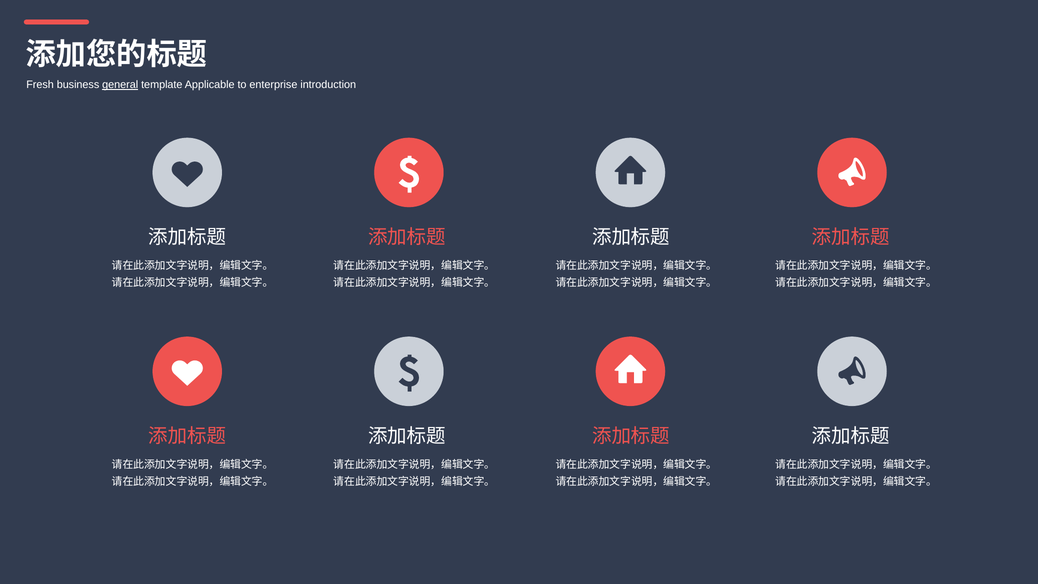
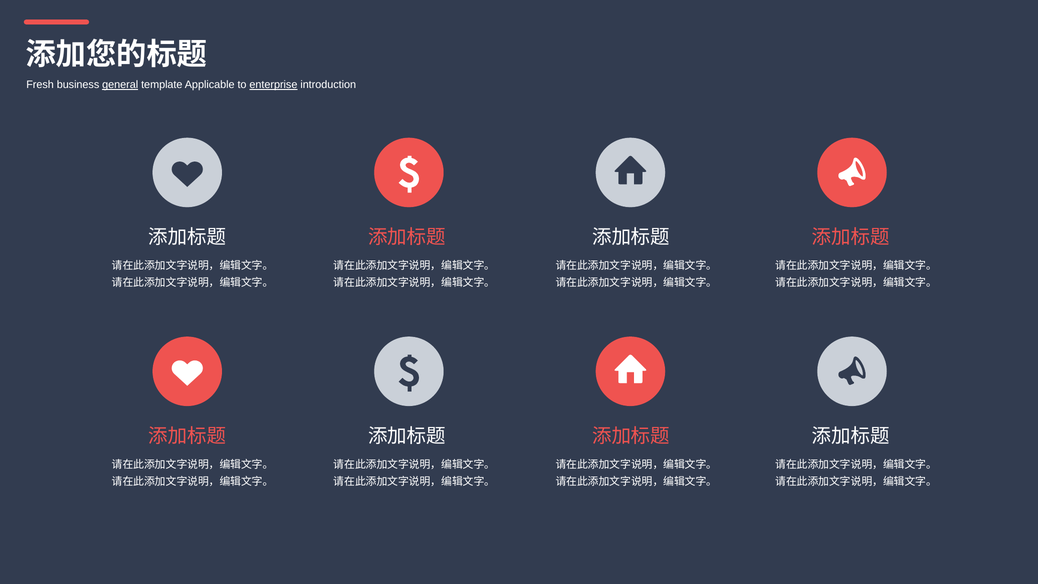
enterprise underline: none -> present (273, 85)
